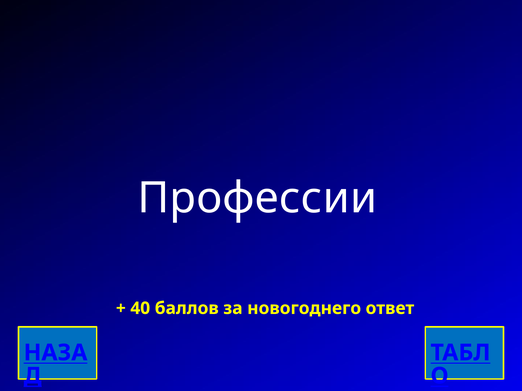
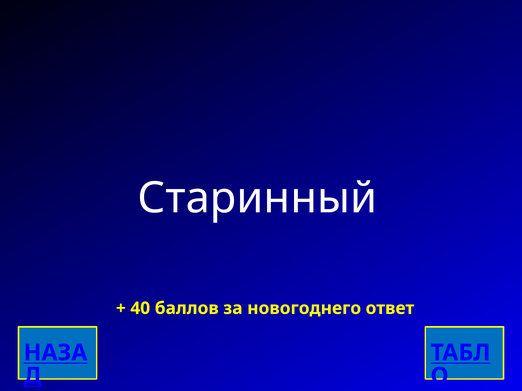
Профессии: Профессии -> Старинный (257, 199)
